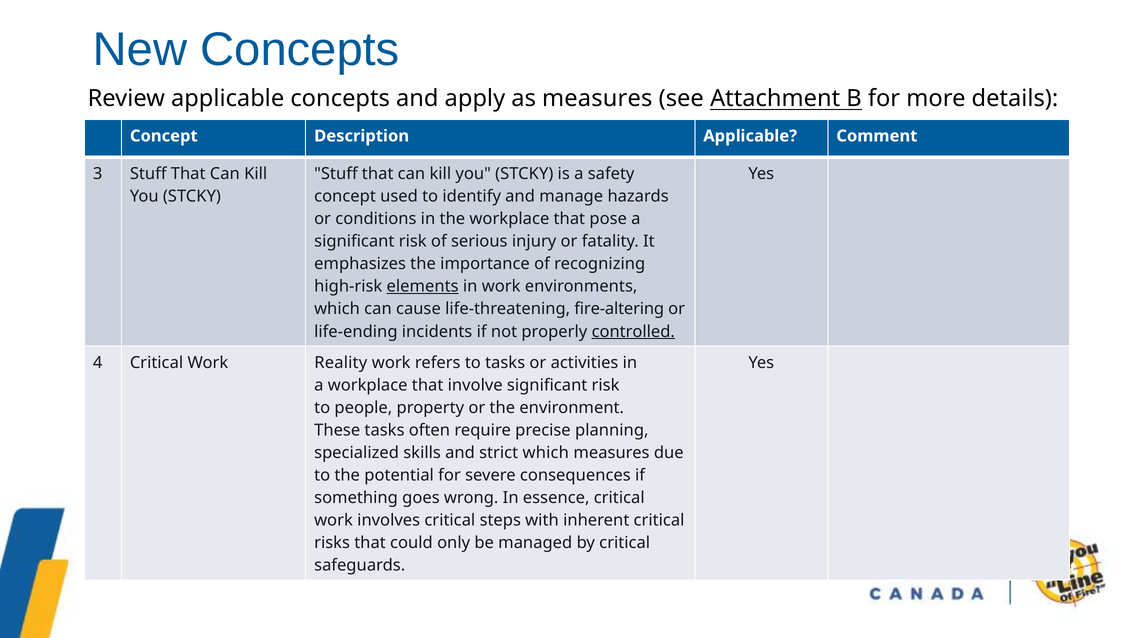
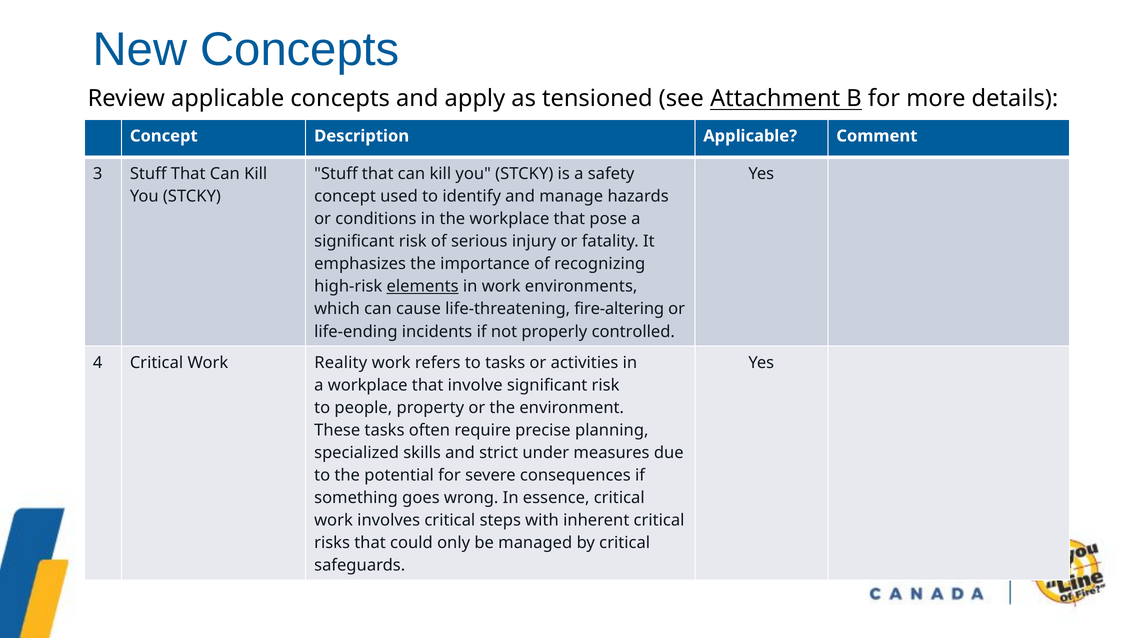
as measures: measures -> tensioned (597, 99)
controlled underline: present -> none (633, 331)
strict which: which -> under (546, 453)
